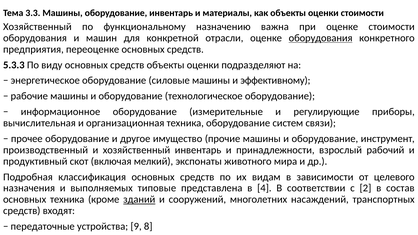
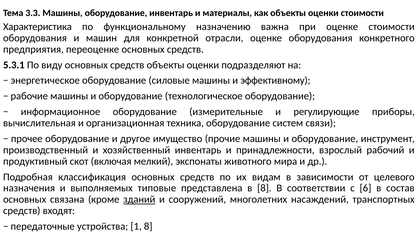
Хозяйственный: Хозяйственный -> Характеристика (37, 27)
оборудования underline: present -> none (321, 38)
5.3.3: 5.3.3 -> 5.3.1 (14, 65)
в 4: 4 -> 8 (264, 188)
2: 2 -> 6 (365, 188)
основных техника: техника -> связана (67, 200)
9: 9 -> 1 (136, 226)
